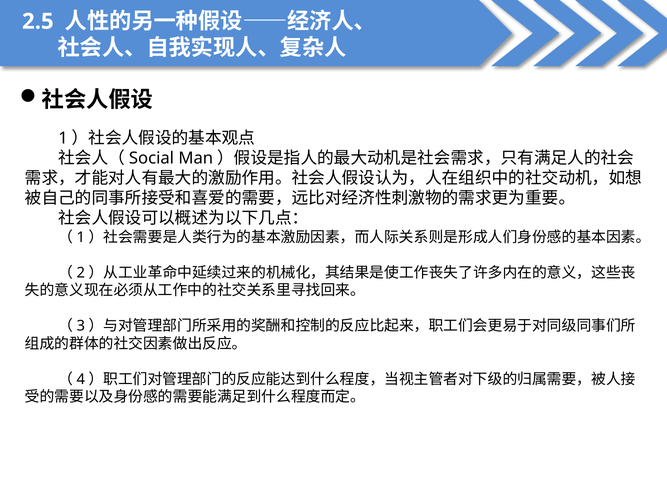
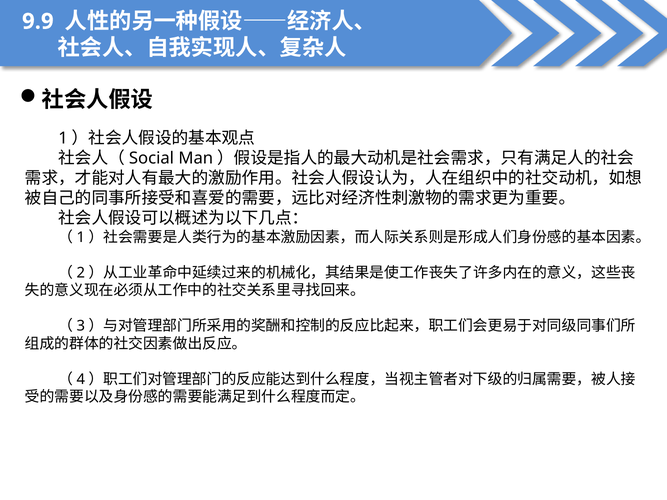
2.5: 2.5 -> 9.9 (38, 21)
